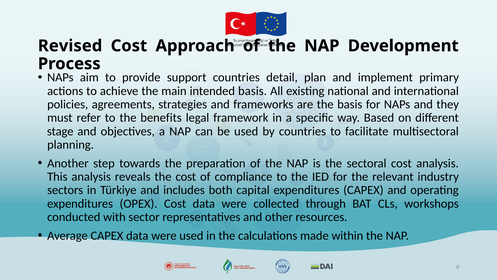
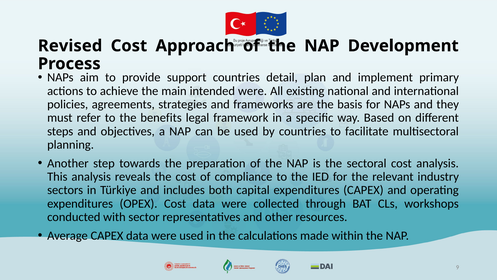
intended basis: basis -> were (253, 91)
stage: stage -> steps (60, 131)
